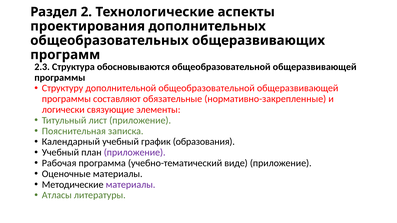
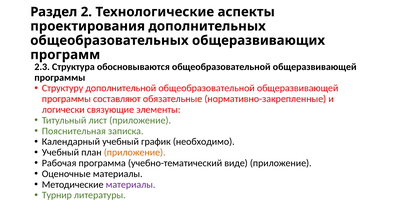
образования: образования -> необходимо (204, 142)
приложение colour: purple -> orange (135, 153)
Атласы: Атласы -> Турнир (57, 195)
